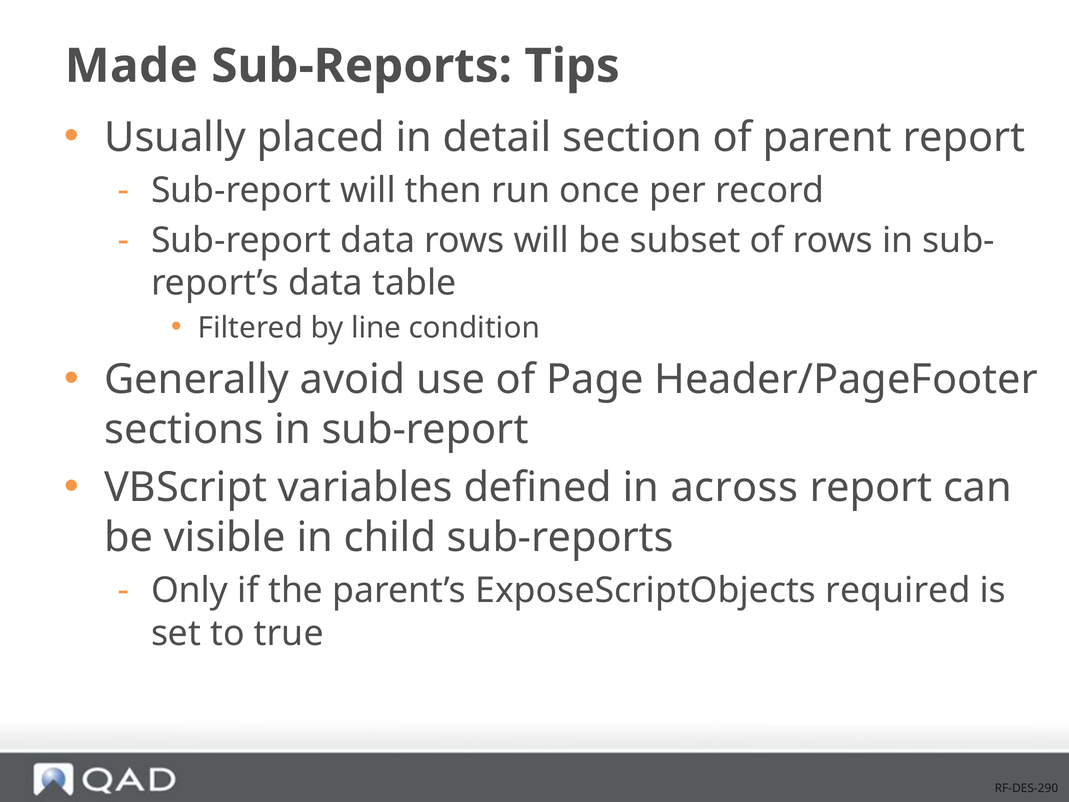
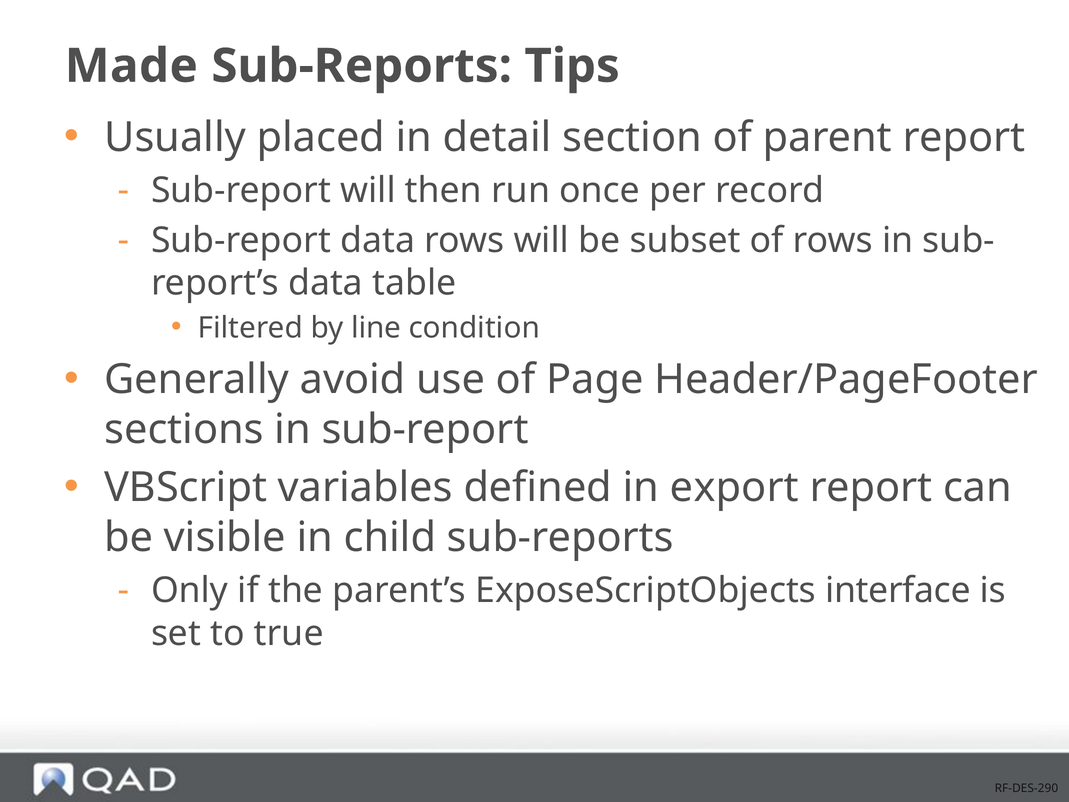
across: across -> export (734, 488)
required: required -> interface (898, 590)
